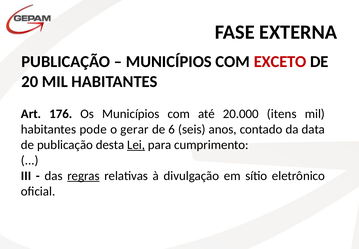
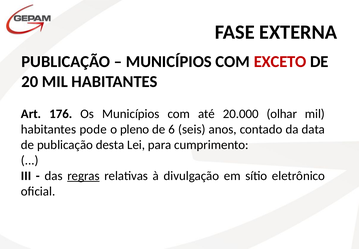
itens: itens -> olhar (282, 114)
gerar: gerar -> pleno (135, 129)
Lei underline: present -> none (136, 145)
